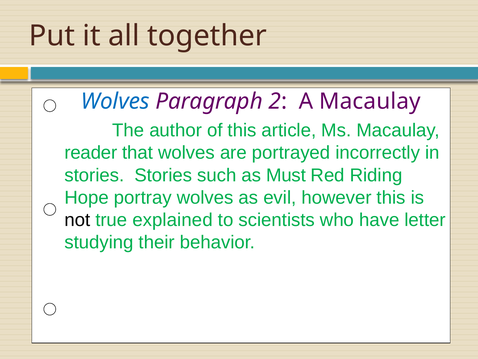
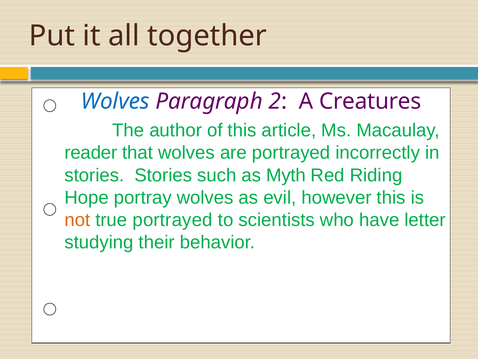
A Macaulay: Macaulay -> Creatures (370, 101)
Must: Must -> Myth (286, 175)
not colour: black -> orange (77, 220)
true explained: explained -> portrayed (173, 220)
